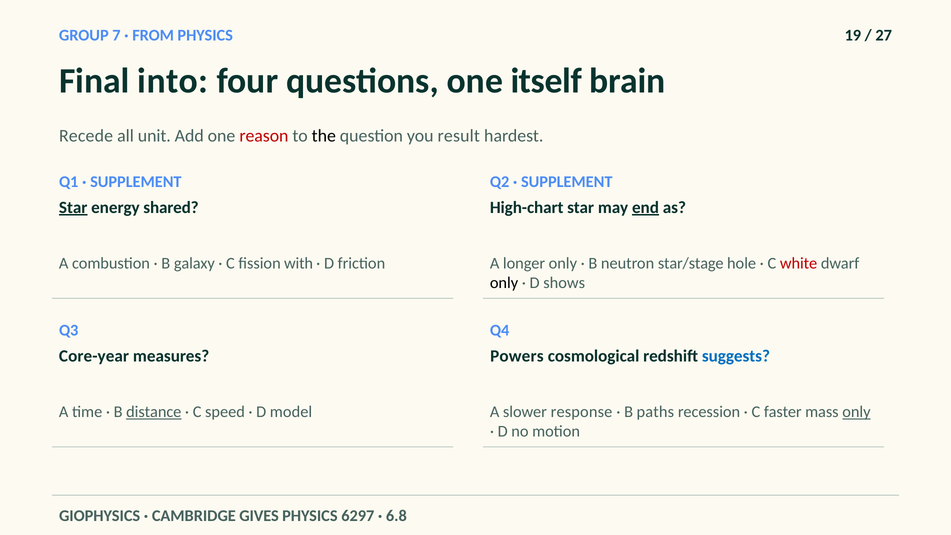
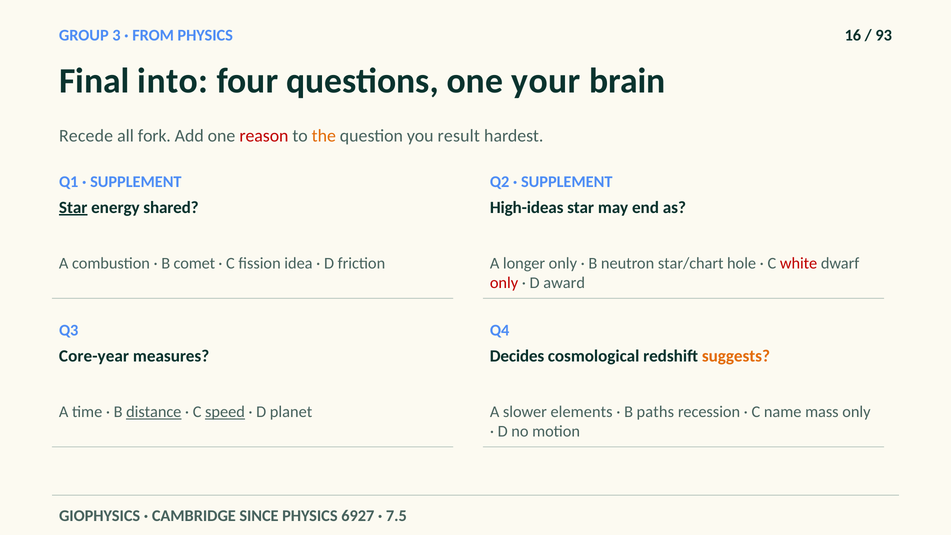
7: 7 -> 3 (116, 35)
19: 19 -> 16 (853, 35)
27: 27 -> 93 (884, 35)
itself: itself -> your (546, 81)
unit: unit -> fork (154, 136)
the colour: black -> orange (324, 136)
High-chart: High-chart -> High-ideas (527, 207)
end underline: present -> none (645, 207)
galaxy: galaxy -> comet (194, 263)
with: with -> idea (298, 263)
star/stage: star/stage -> star/chart (691, 263)
only colour: black -> red (504, 283)
shows: shows -> award (564, 283)
Powers: Powers -> Decides (517, 356)
suggests colour: blue -> orange (736, 356)
speed underline: none -> present (225, 412)
model: model -> planet (291, 412)
response: response -> elements (582, 412)
faster: faster -> name (783, 412)
only underline: present -> none (856, 412)
GIVES: GIVES -> SINCE (259, 516)
6297: 6297 -> 6927 (358, 516)
6.8: 6.8 -> 7.5 (396, 516)
